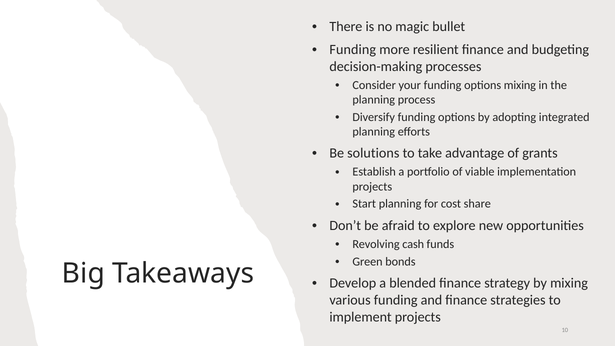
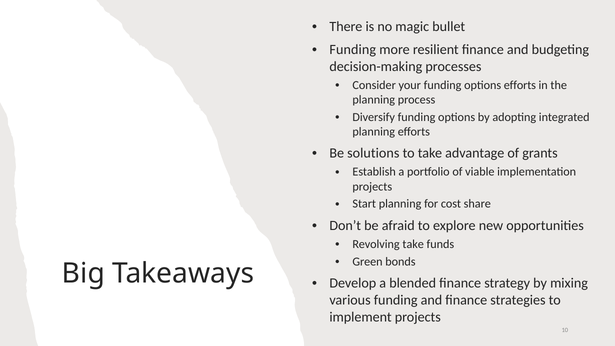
options mixing: mixing -> efforts (520, 85)
Revolving cash: cash -> take (413, 244)
